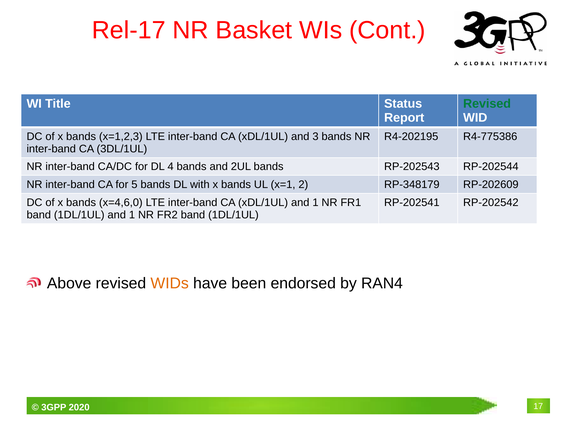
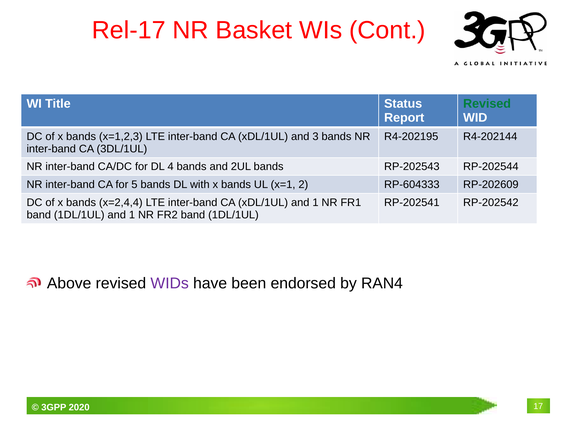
R4-775386: R4-775386 -> R4-202144 (490, 137)
RP-348179: RP-348179 -> RP-604333 (412, 185)
x=4,6,0: x=4,6,0 -> x=2,4,4 (121, 203)
WIDs colour: orange -> purple (170, 284)
